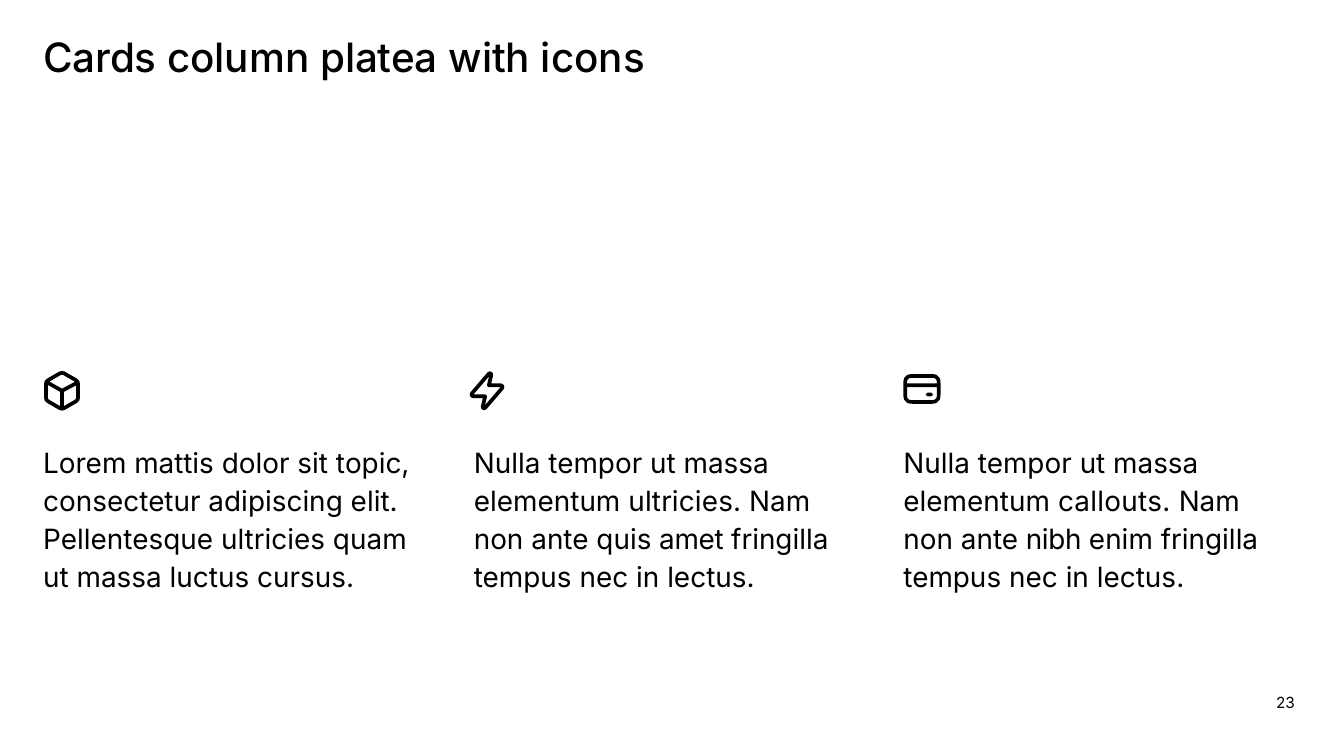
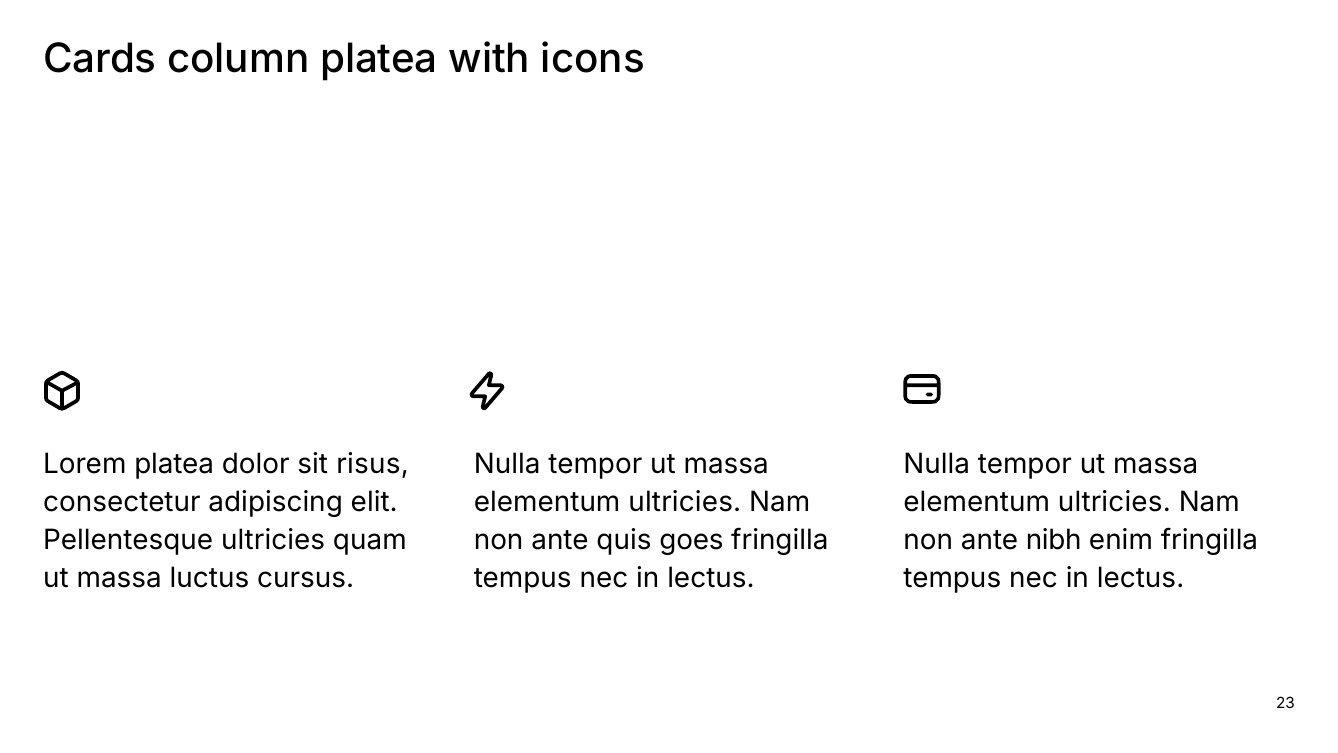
Lorem mattis: mattis -> platea (174, 464)
topic: topic -> risus (373, 464)
callouts: callouts -> ultricies (1114, 502)
amet: amet -> goes (691, 540)
